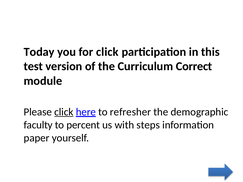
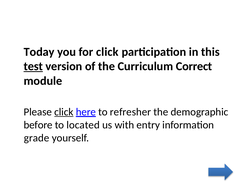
test underline: none -> present (33, 66)
faculty: faculty -> before (38, 125)
percent: percent -> located (83, 125)
steps: steps -> entry (148, 125)
paper: paper -> grade (37, 138)
